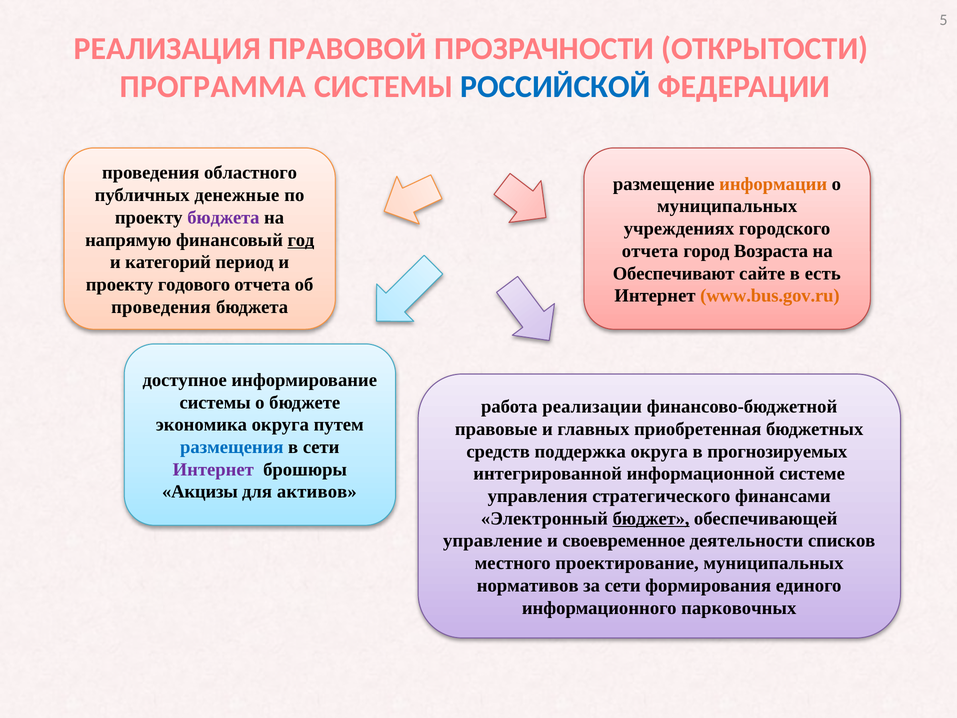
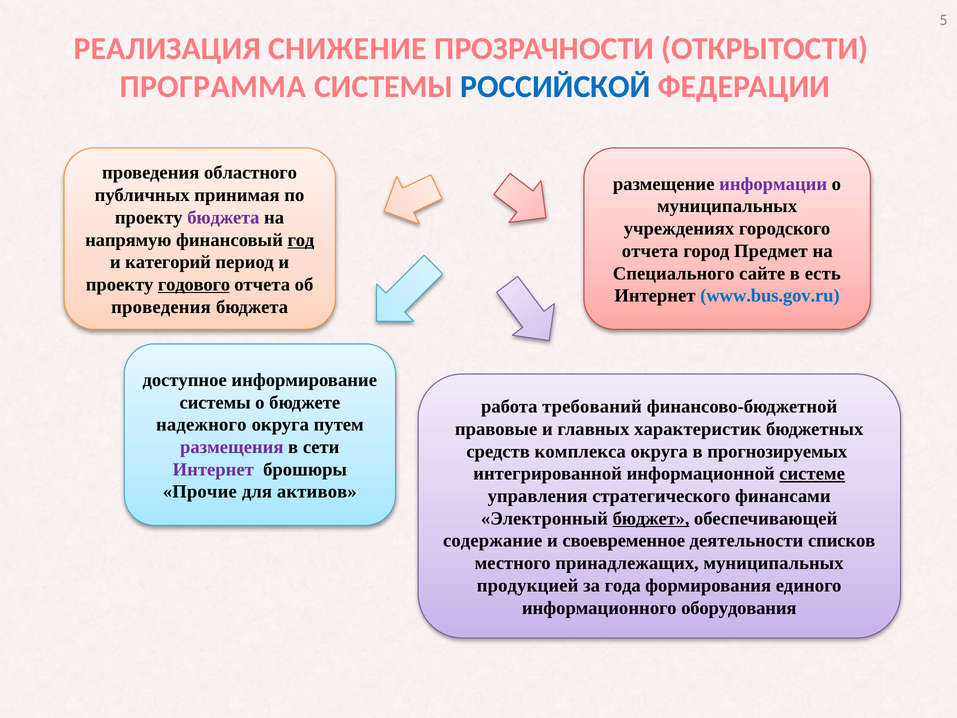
ПРАВОВОЙ: ПРАВОВОЙ -> СНИЖЕНИЕ (348, 49)
информации colour: orange -> purple (773, 184)
денежные: денежные -> принимая (237, 195)
Возраста: Возраста -> Предмет (771, 251)
Обеспечивают: Обеспечивают -> Специального (674, 273)
годового underline: none -> present (194, 284)
www.bus.gov.ru colour: orange -> blue (770, 296)
реализации: реализации -> требований (592, 407)
экономика: экономика -> надежного (201, 425)
приобретенная: приобретенная -> характеристик (698, 429)
размещения colour: blue -> purple (232, 447)
поддержка: поддержка -> комплекса (580, 451)
системе underline: none -> present (812, 474)
Акцизы: Акцизы -> Прочие (200, 492)
управление: управление -> содержание (493, 541)
проектирование: проектирование -> принадлежащих (627, 563)
нормативов: нормативов -> продукцией (528, 585)
за сети: сети -> года (623, 585)
парковочных: парковочных -> оборудования (739, 608)
